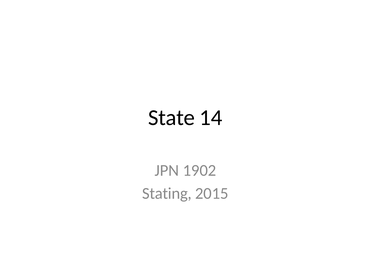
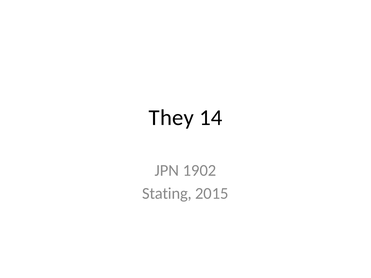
State: State -> They (171, 118)
